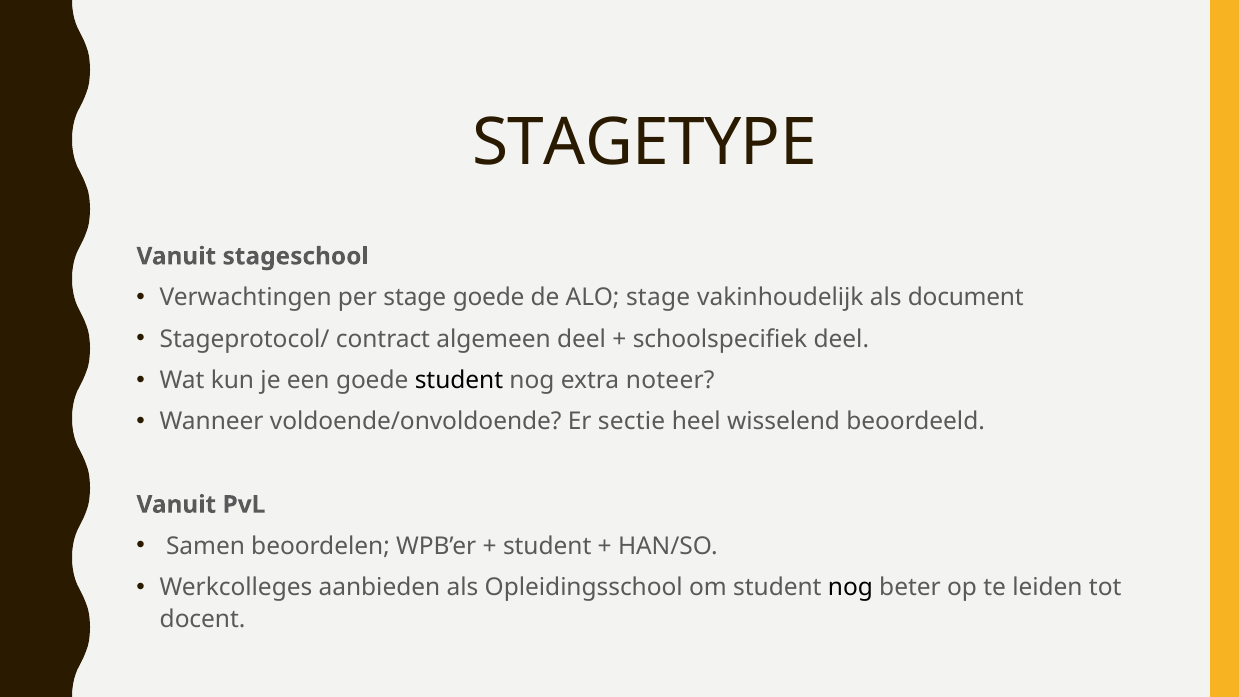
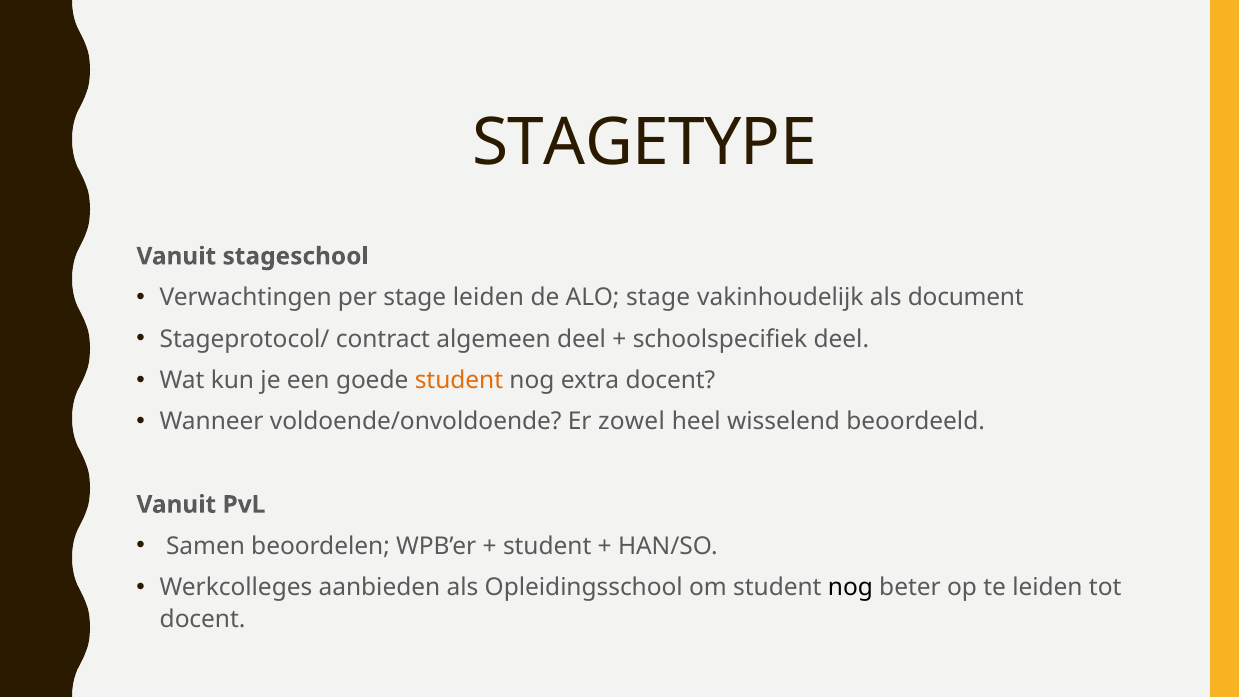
stage goede: goede -> leiden (488, 298)
student colour: black -> orange (459, 380)
extra noteer: noteer -> docent (670, 380)
sectie: sectie -> zowel (632, 422)
